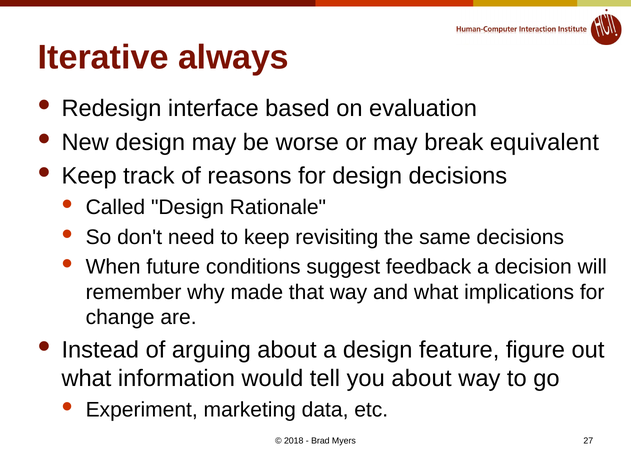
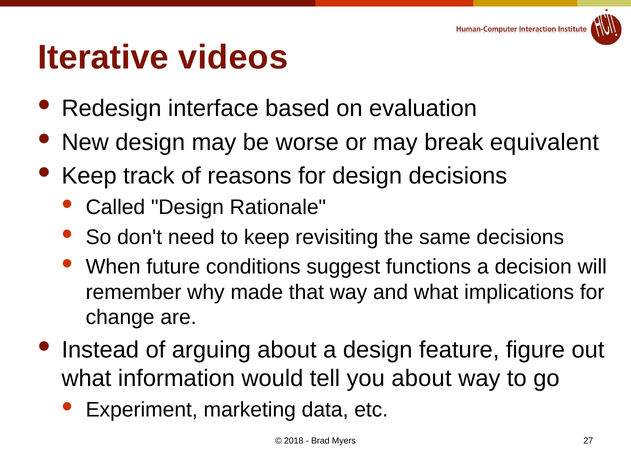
always: always -> videos (233, 58)
feedback: feedback -> functions (429, 267)
